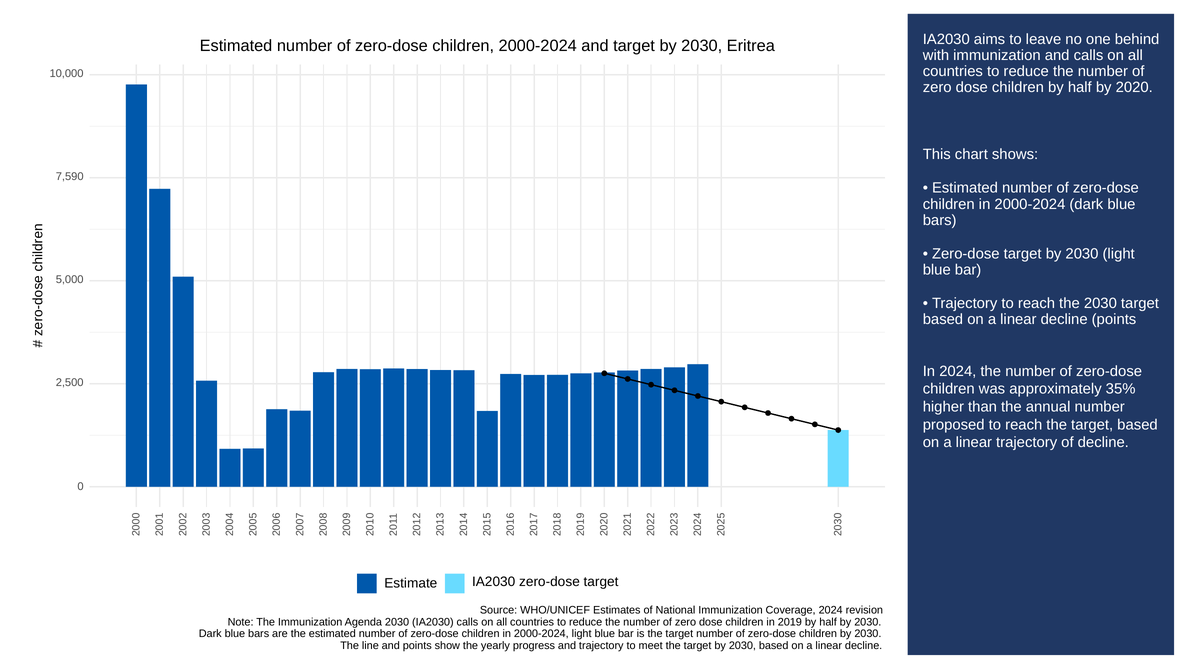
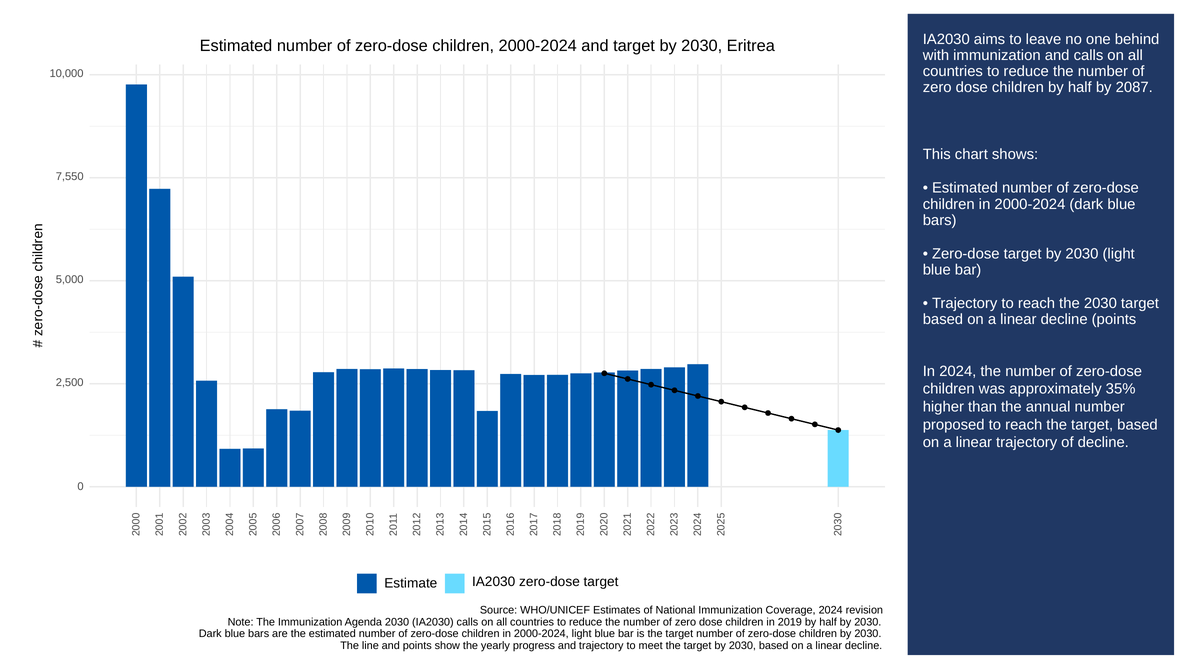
2020: 2020 -> 2087 (1134, 87)
7,590: 7,590 -> 7,550 (70, 177)
